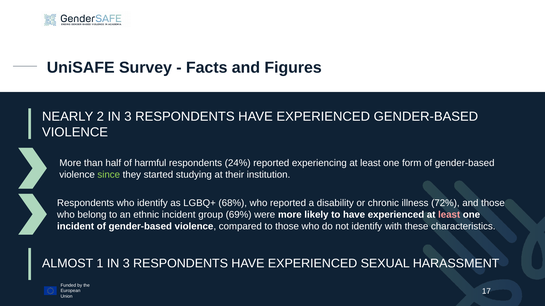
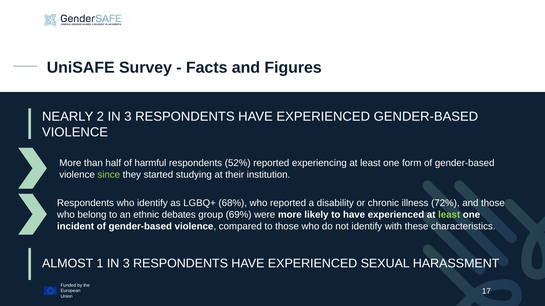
24%: 24% -> 52% (238, 163)
ethnic incident: incident -> debates (179, 215)
least colour: pink -> light green (449, 215)
